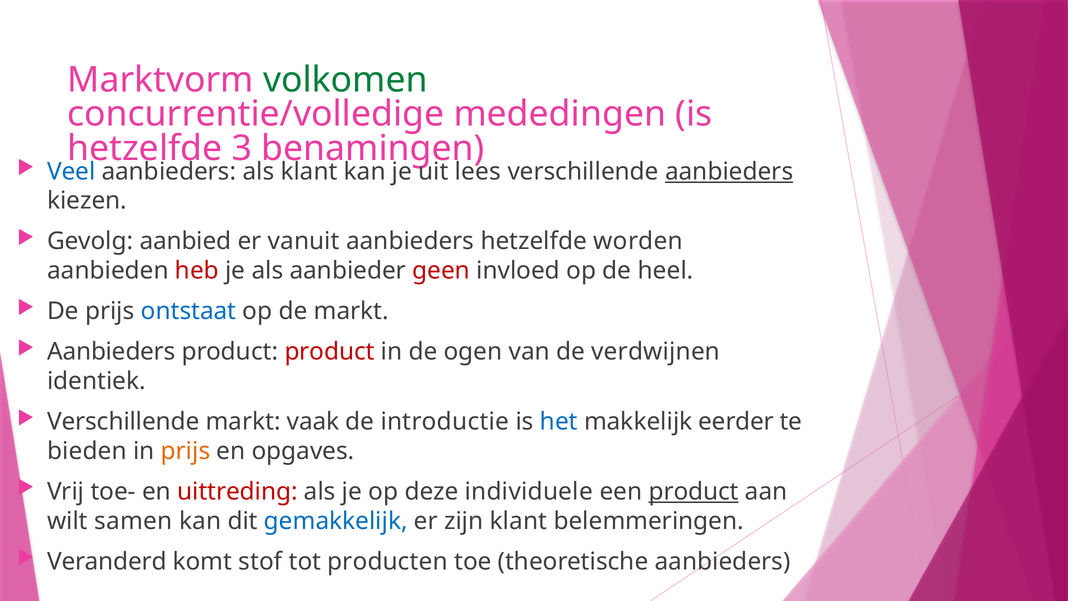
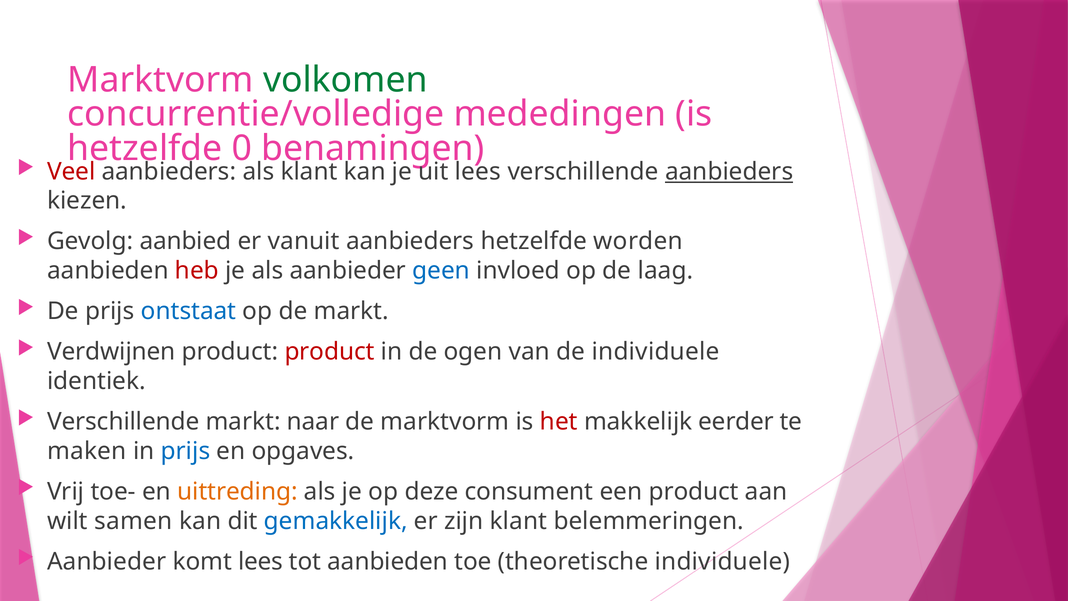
3: 3 -> 0 (242, 148)
Veel colour: blue -> red (71, 171)
geen colour: red -> blue (441, 271)
heel: heel -> laag (666, 271)
Aanbieders: Aanbieders -> Verdwijnen (111, 352)
de verdwijnen: verdwijnen -> individuele (656, 352)
vaak: vaak -> naar (313, 421)
de introductie: introductie -> marktvorm (445, 421)
het colour: blue -> red (559, 421)
bieden: bieden -> maken (87, 451)
prijs colour: orange -> blue (186, 451)
uittreding colour: red -> orange (237, 491)
individuele: individuele -> consument (529, 491)
product underline: present -> none (694, 491)
Veranderd: Veranderd -> Aanbieder (107, 561)
komt stof: stof -> lees (260, 561)
tot producten: producten -> aanbieden (388, 561)
theoretische aanbieders: aanbieders -> individuele (722, 561)
